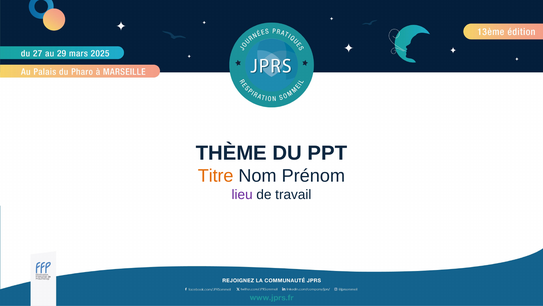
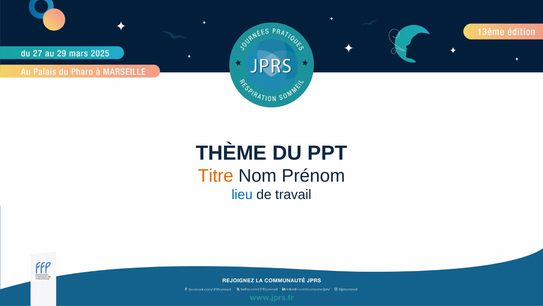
lieu colour: purple -> blue (242, 194)
